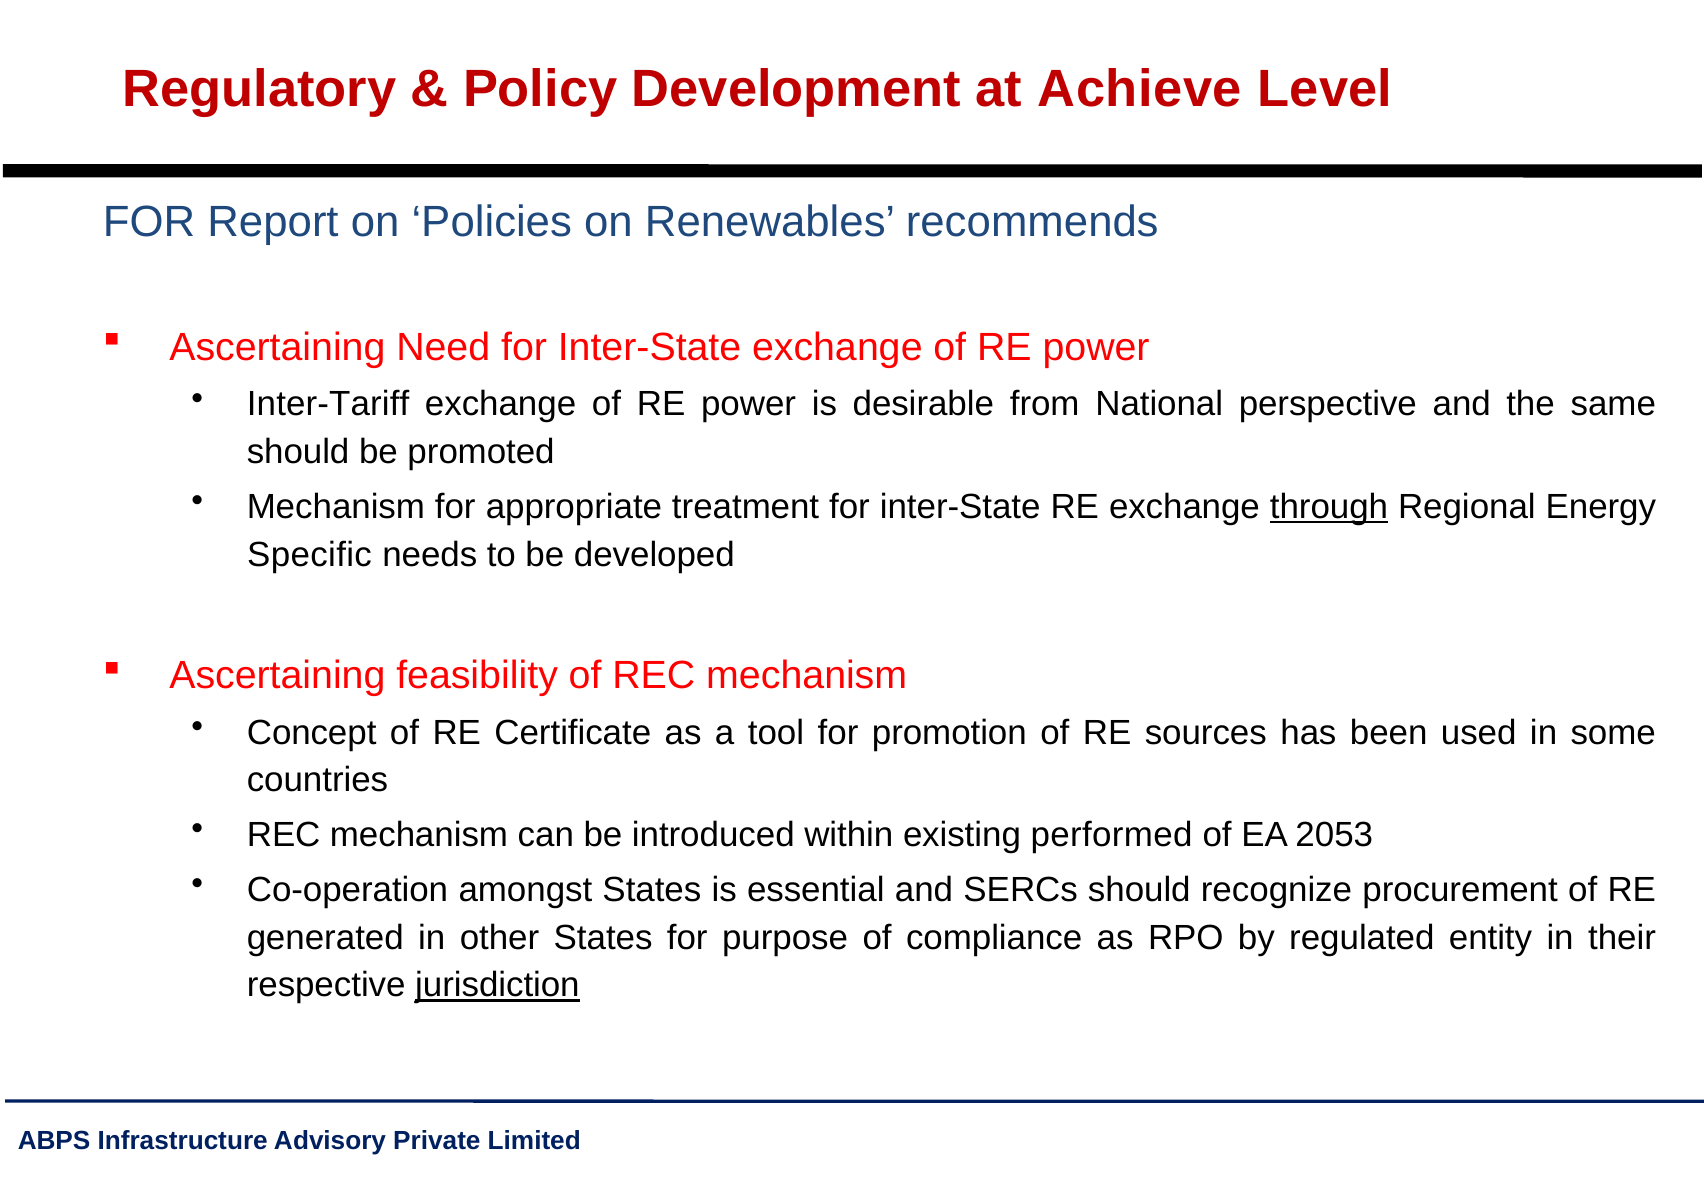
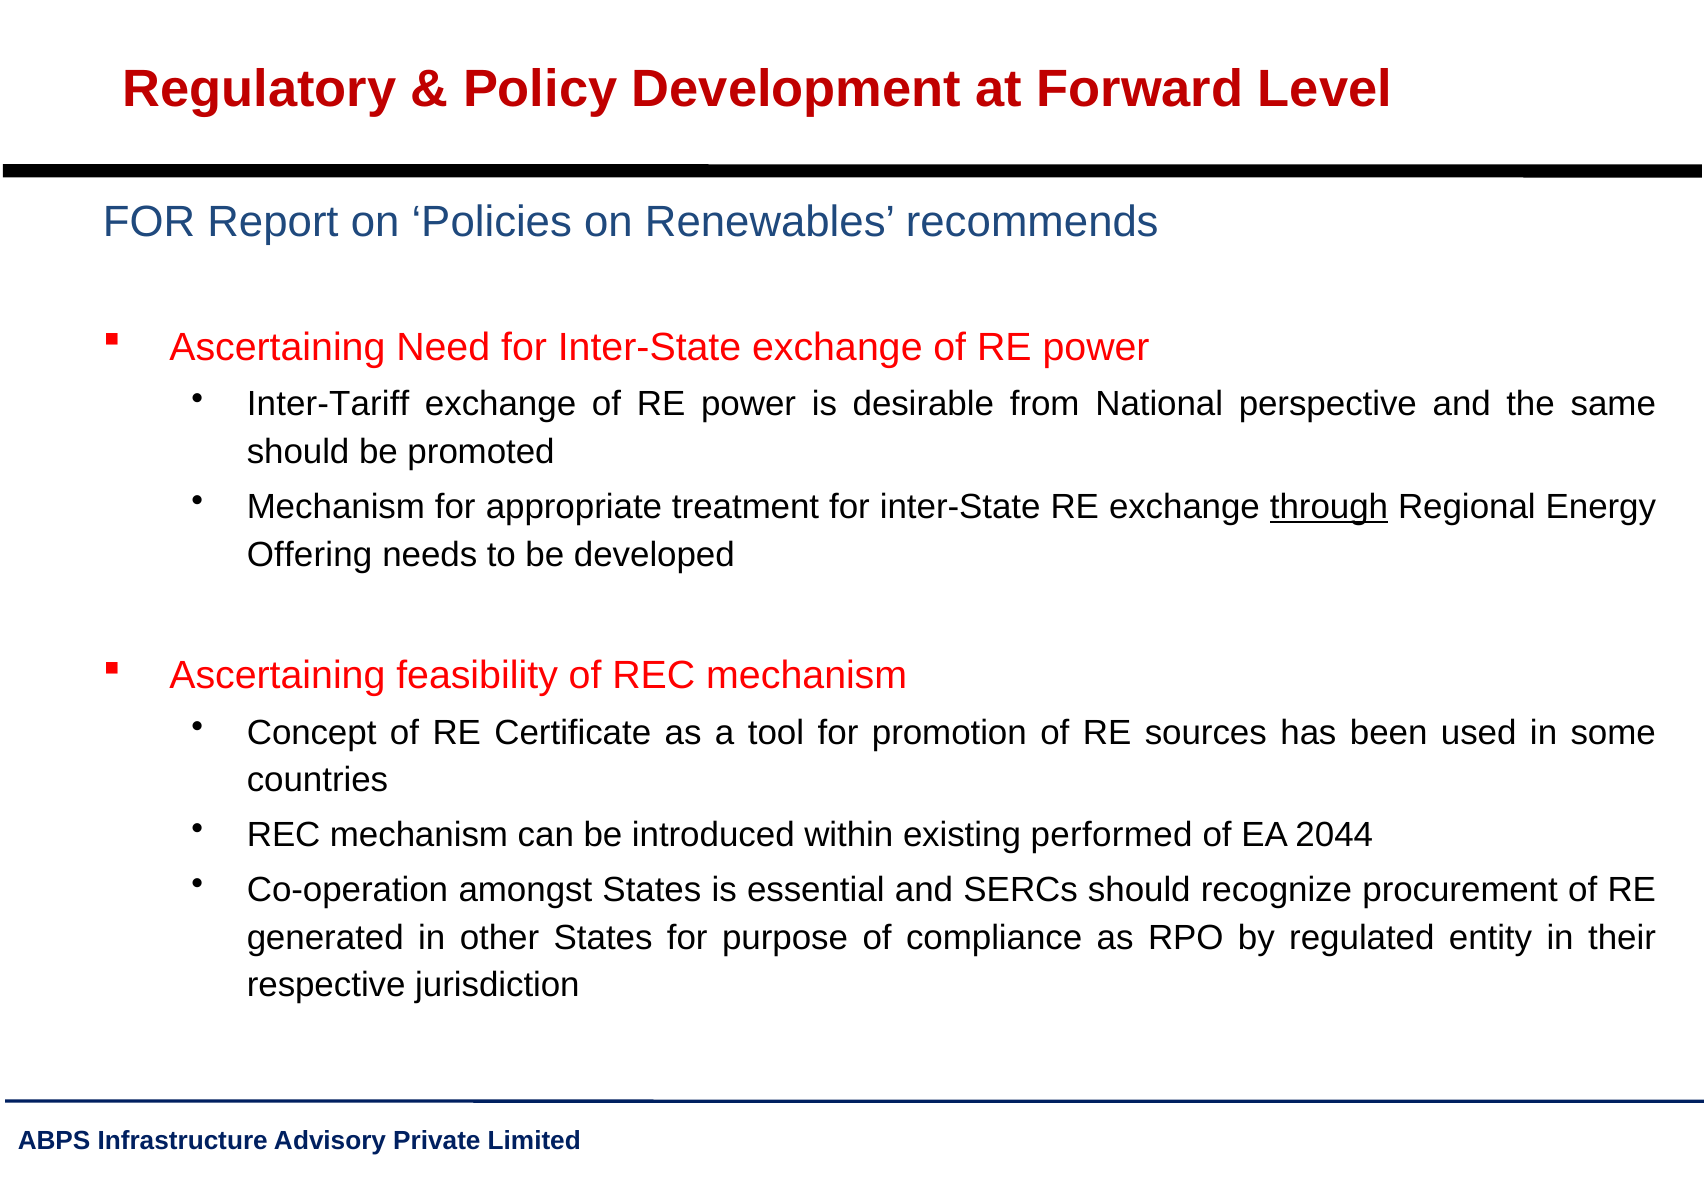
Achieve: Achieve -> Forward (1140, 89)
Specific: Specific -> Offering (310, 554)
2053: 2053 -> 2044 (1334, 835)
jurisdiction underline: present -> none (497, 985)
